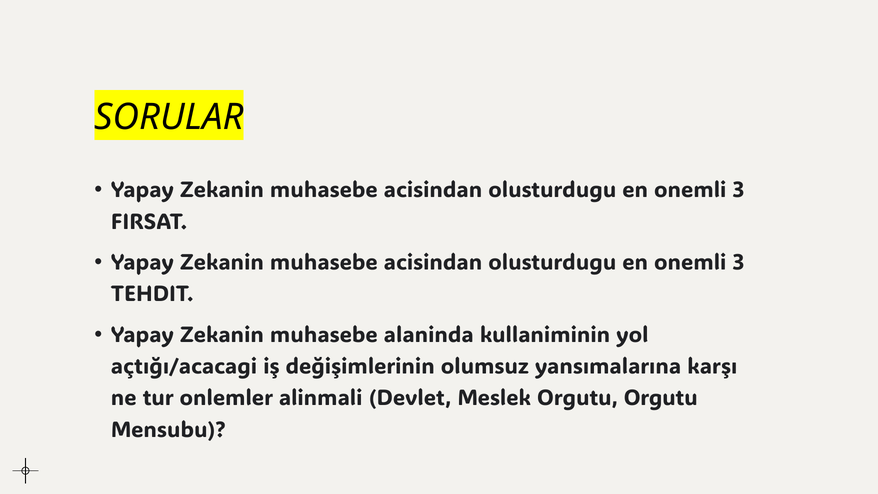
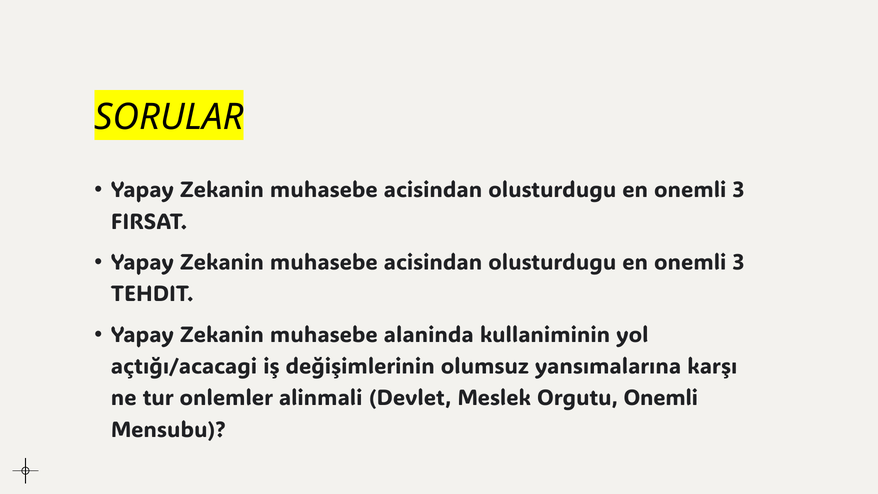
Orgutu Orgutu: Orgutu -> Onemli (661, 398)
